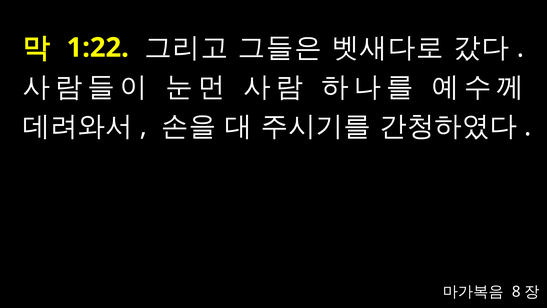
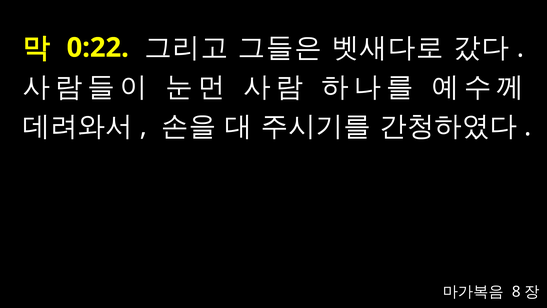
1:22: 1:22 -> 0:22 (98, 48)
